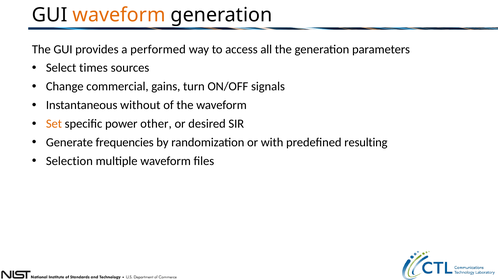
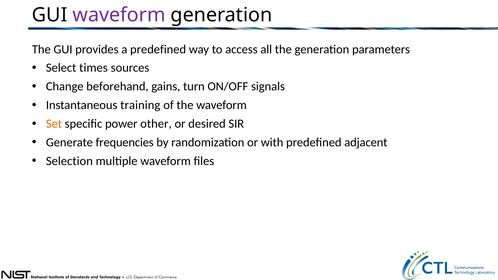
waveform colour: orange -> purple (119, 15)
a performed: performed -> predefined (158, 49)
commercial: commercial -> beforehand (117, 87)
without: without -> training (140, 105)
resulting: resulting -> adjacent (366, 142)
